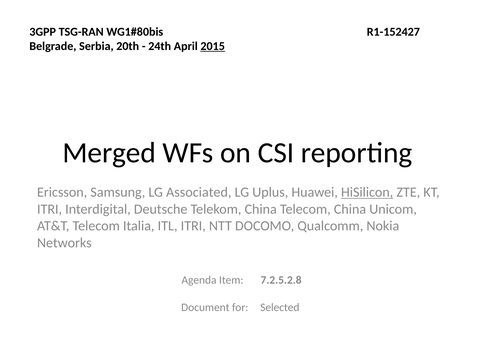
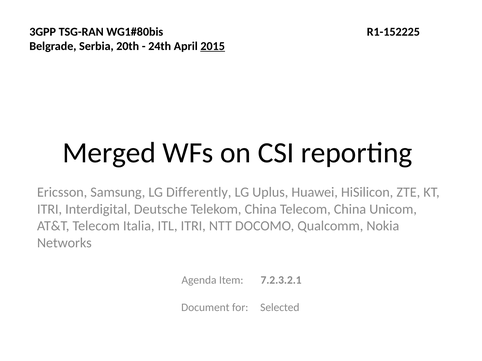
R1-152427: R1-152427 -> R1-152225 (393, 32)
Associated: Associated -> Differently (199, 193)
HiSilicon underline: present -> none (367, 193)
7.2.5.2.8: 7.2.5.2.8 -> 7.2.3.2.1 (281, 281)
